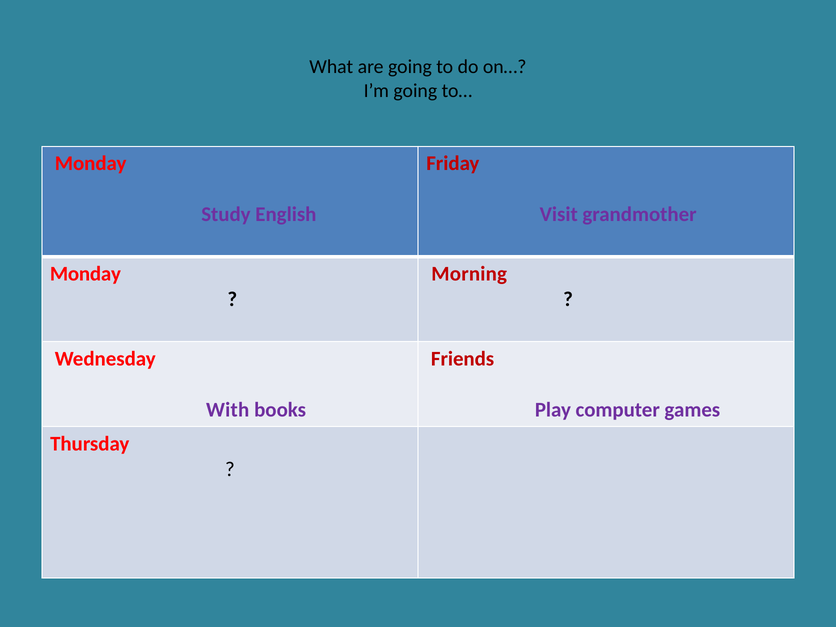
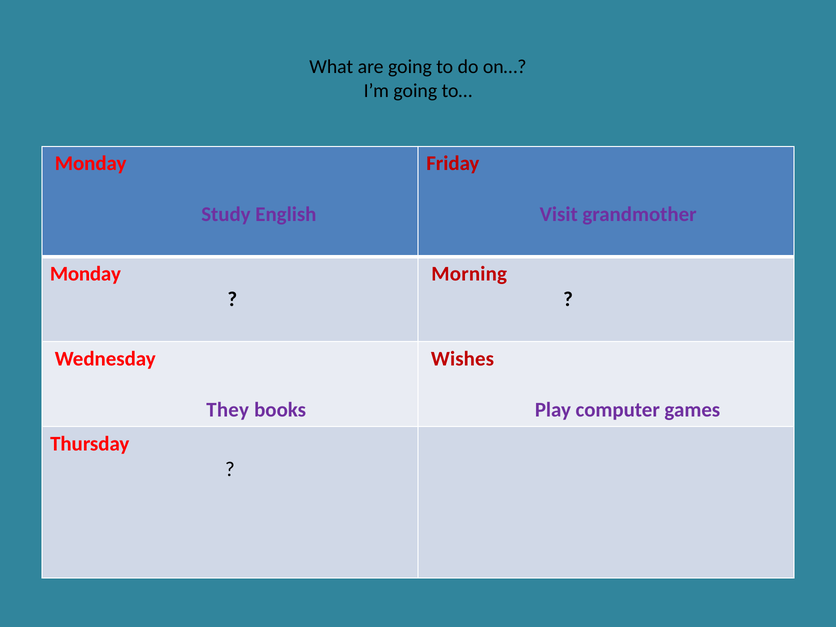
Friends: Friends -> Wishes (462, 359)
With: With -> They (228, 410)
